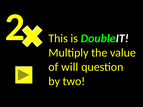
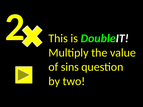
will: will -> sins (70, 67)
